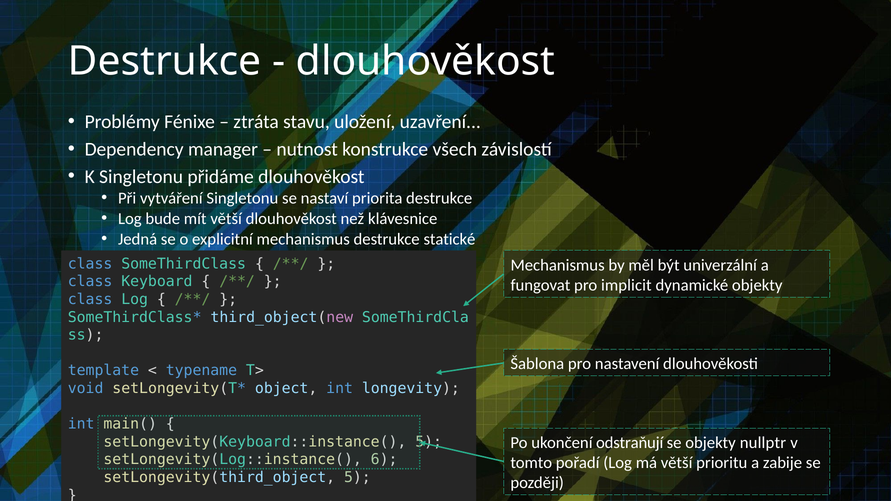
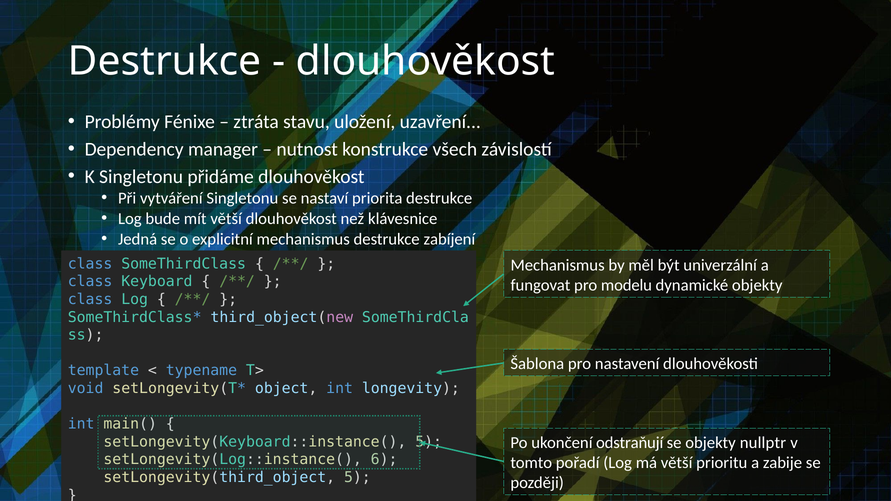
statické: statické -> zabíjení (449, 239)
implicit: implicit -> modelu (626, 285)
